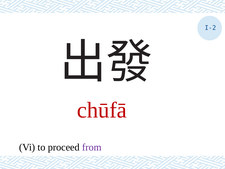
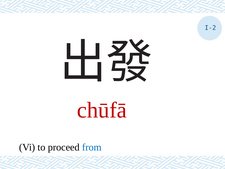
from colour: purple -> blue (92, 147)
